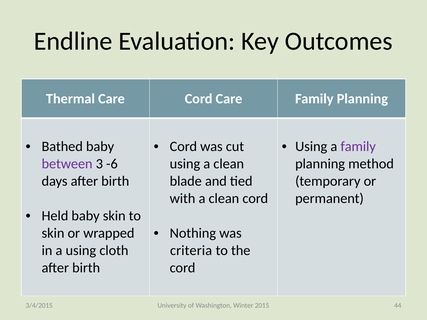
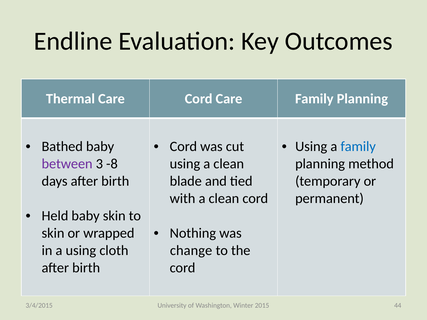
family colour: purple -> blue (358, 146)
-6: -6 -> -8 (112, 164)
criteria: criteria -> change (191, 251)
